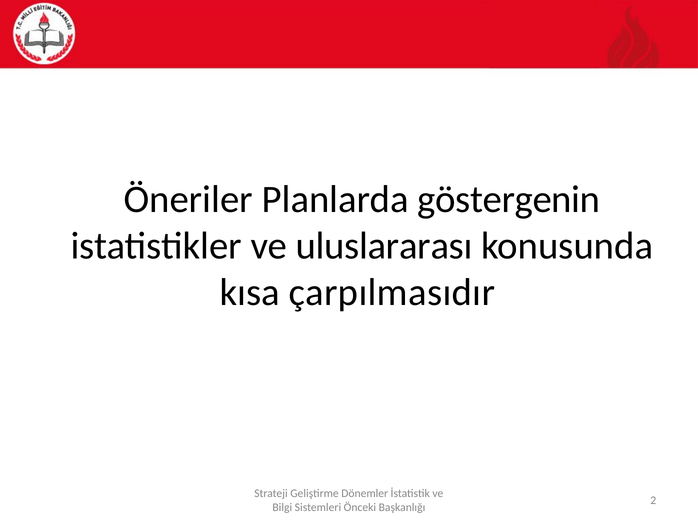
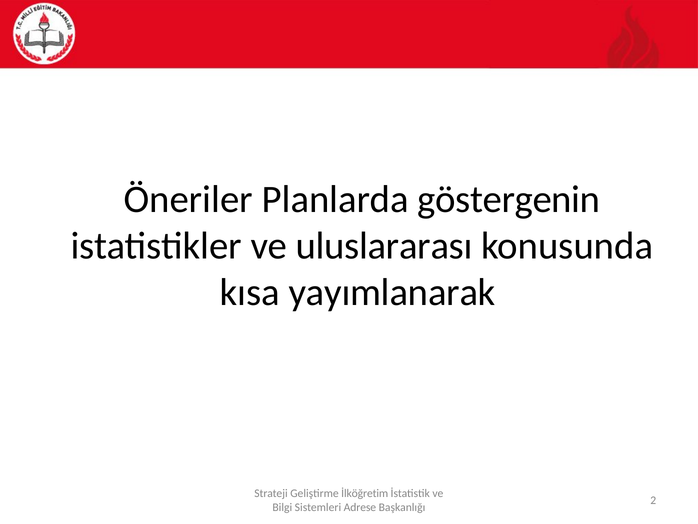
çarpılmasıdır: çarpılmasıdır -> yayımlanarak (392, 292)
Dönemler: Dönemler -> İlköğretim (365, 493)
Önceki: Önceki -> Adrese (360, 507)
